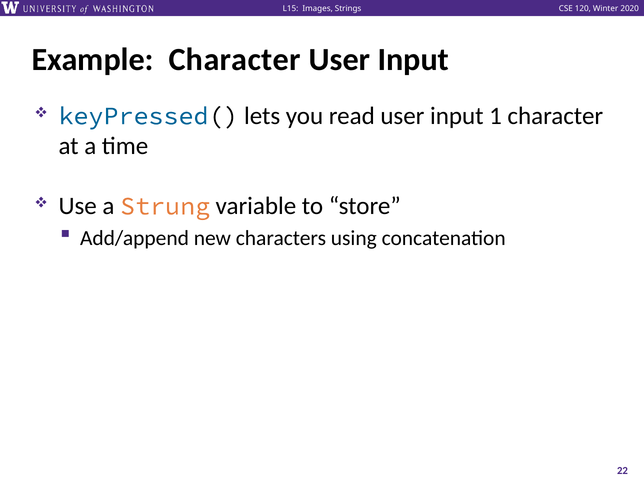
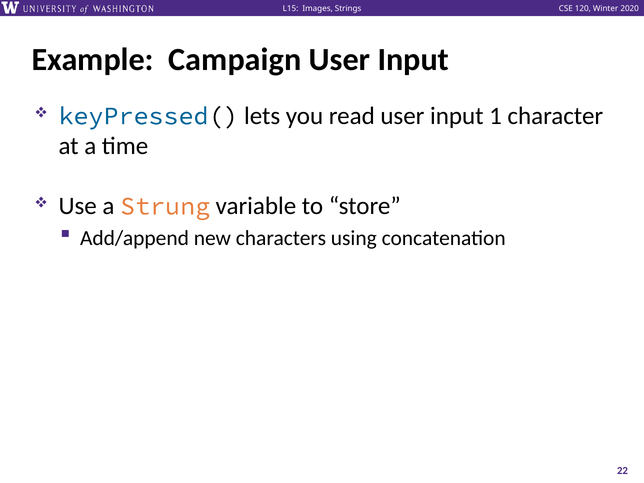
Example Character: Character -> Campaign (235, 60)
